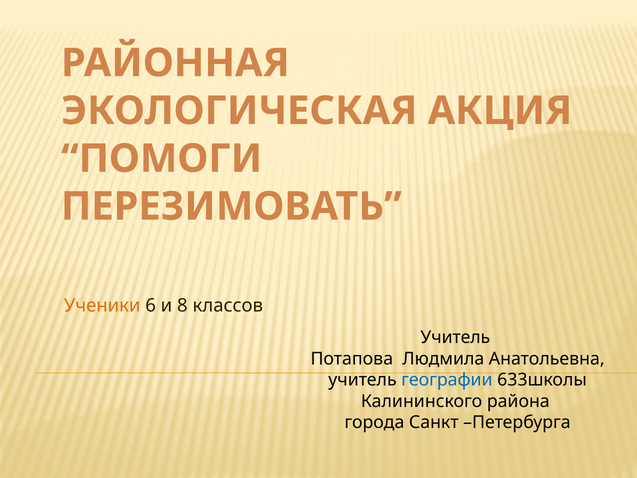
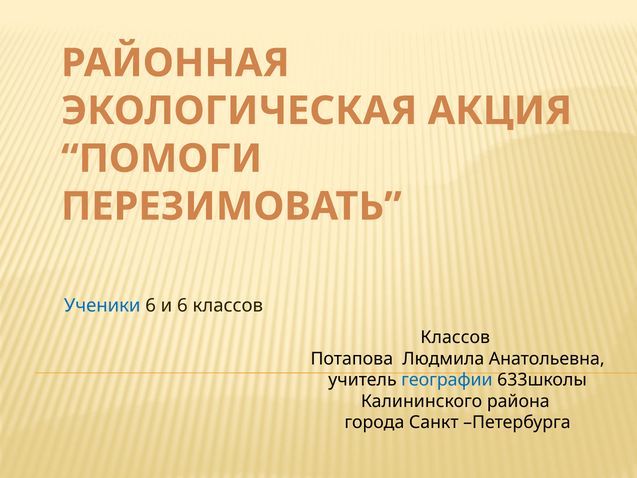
Ученики colour: orange -> blue (102, 306)
и 8: 8 -> 6 (182, 306)
Учитель: Учитель -> Классов (455, 337)
